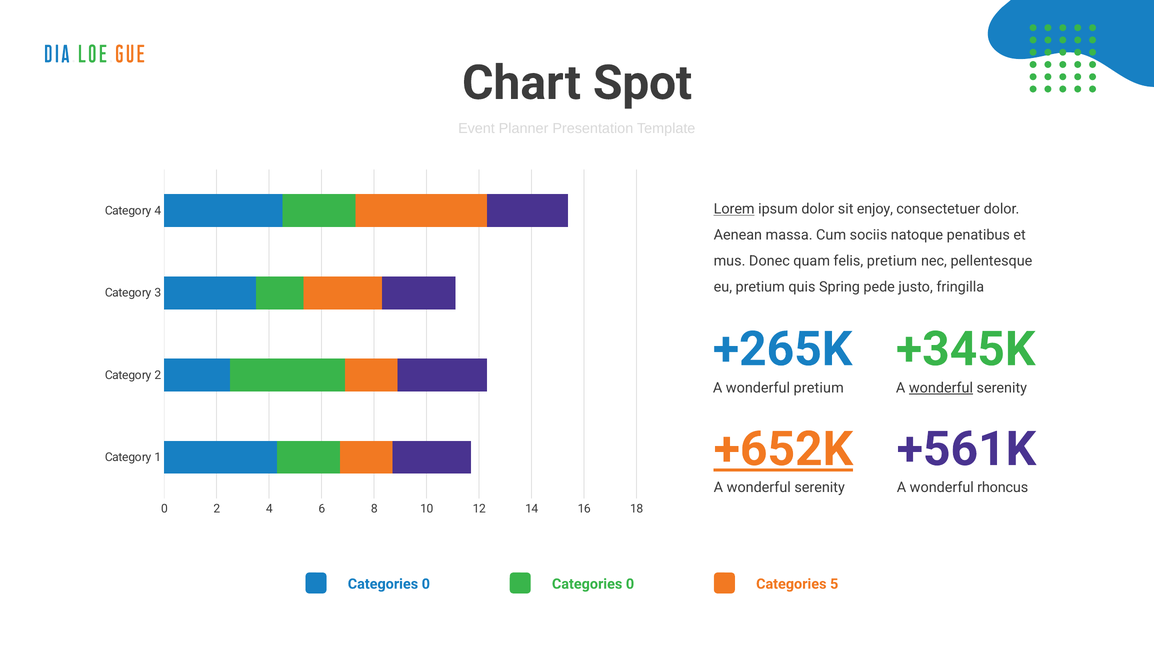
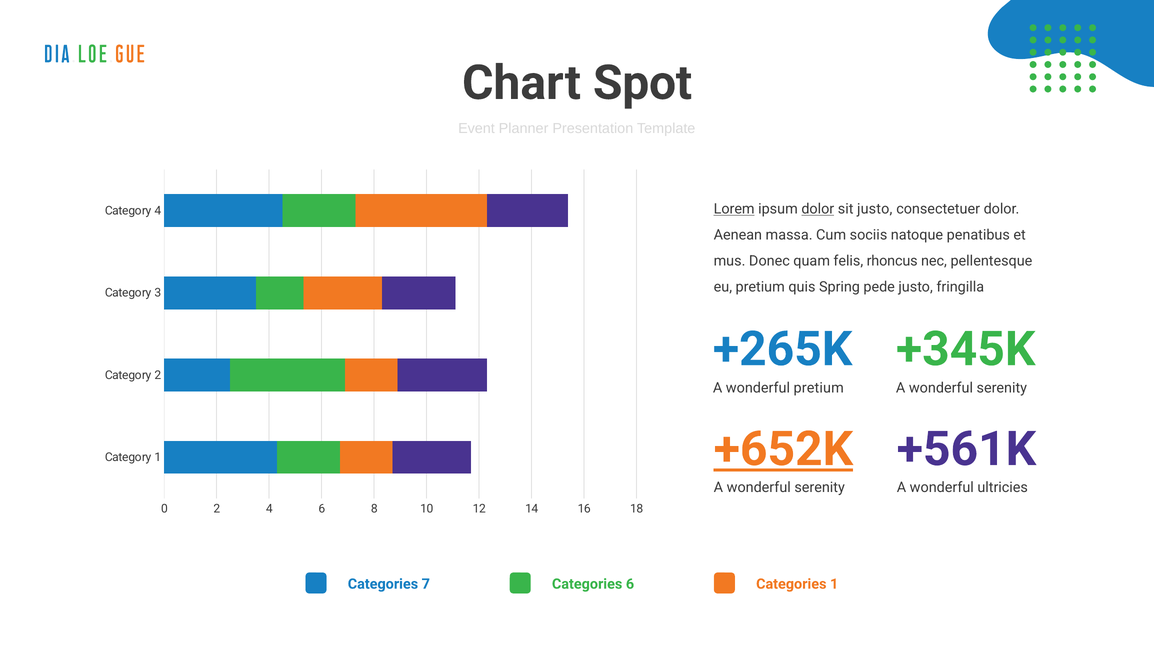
dolor underline: none -> present (818, 209)
sit enjoy: enjoy -> justo (875, 209)
felis pretium: pretium -> rhoncus (892, 261)
wonderful underline: present -> none (941, 388)
rhoncus: rhoncus -> ultricies (1003, 488)
0: 0 -> 7 (426, 584)
0: 0 -> 6 (630, 584)
Categories 5: 5 -> 1 (834, 584)
